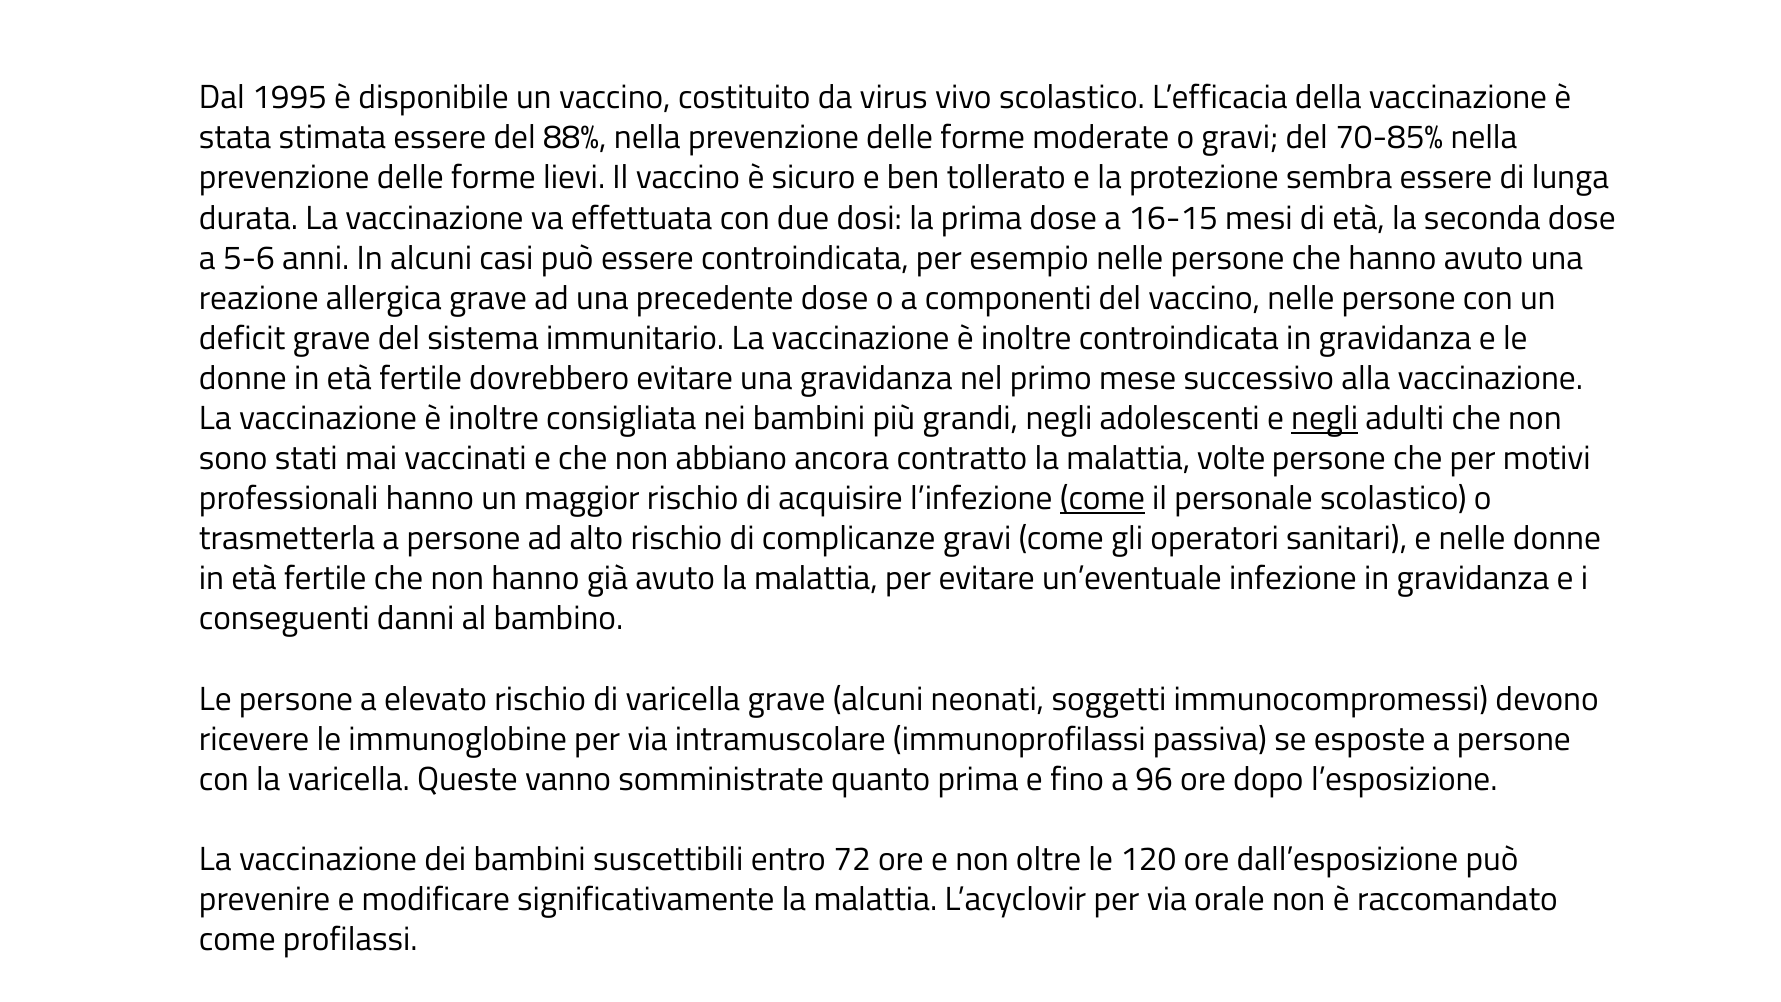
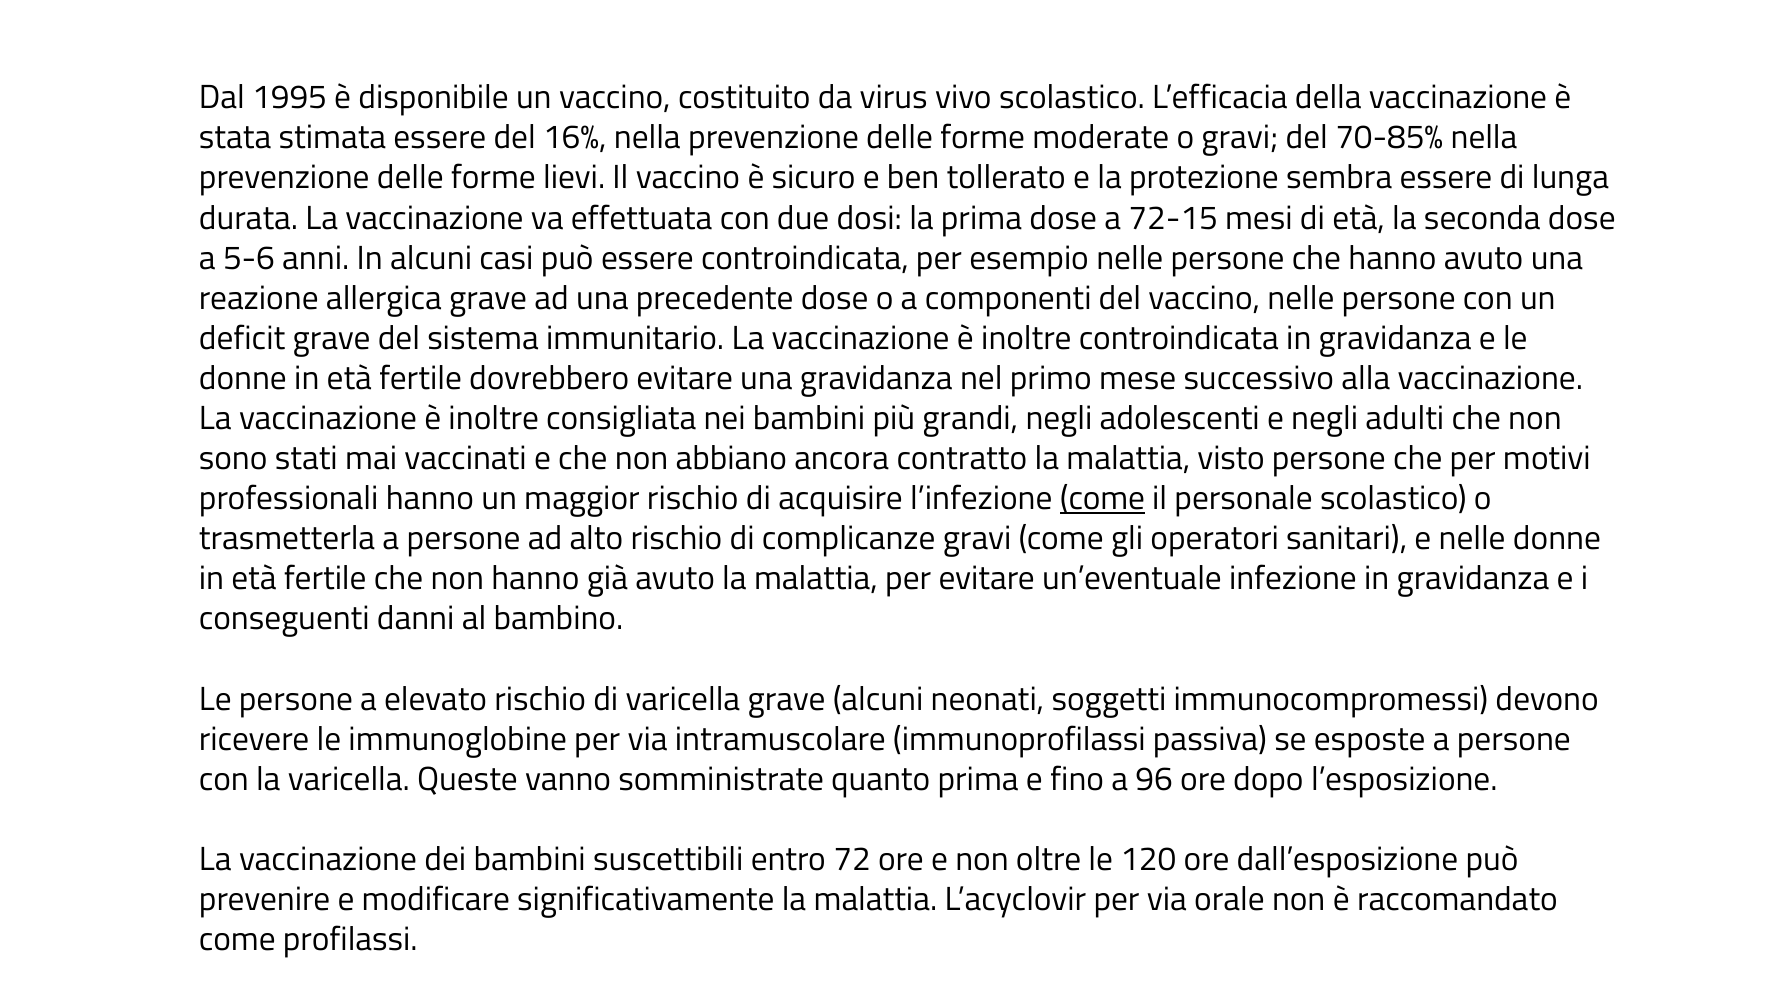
88%: 88% -> 16% (575, 138)
16-15: 16-15 -> 72-15 (1173, 218)
negli underline: present -> none (1325, 418)
volte: volte -> visto (1231, 458)
